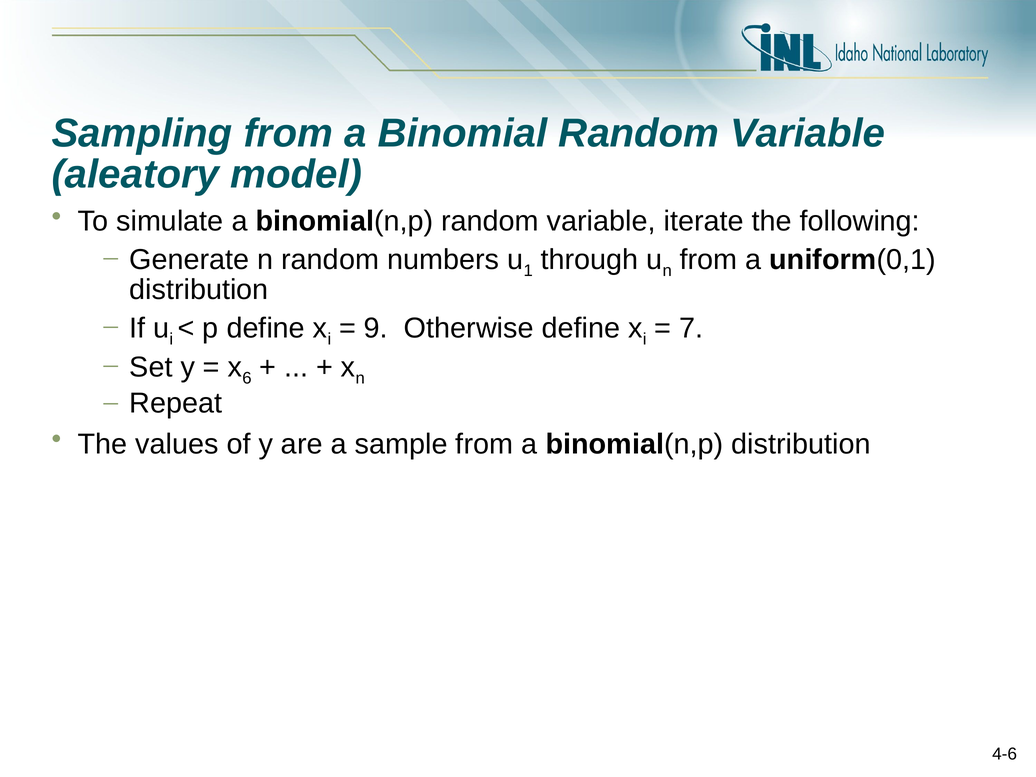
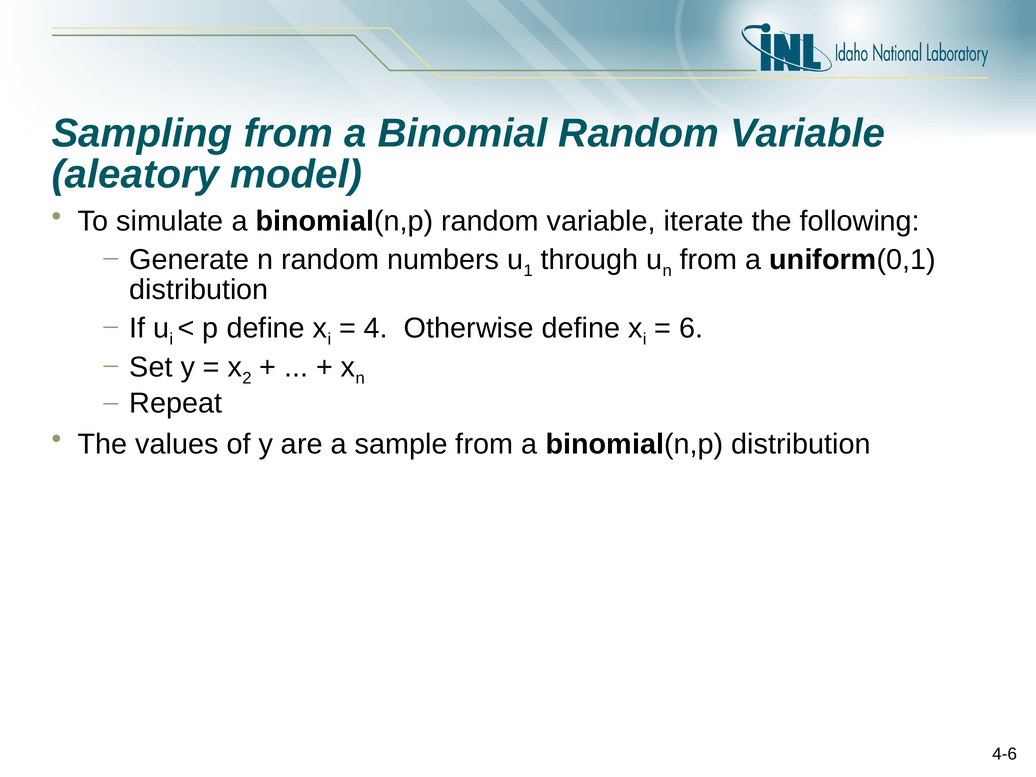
9: 9 -> 4 (376, 328)
7: 7 -> 6 (691, 328)
6: 6 -> 2 (247, 378)
